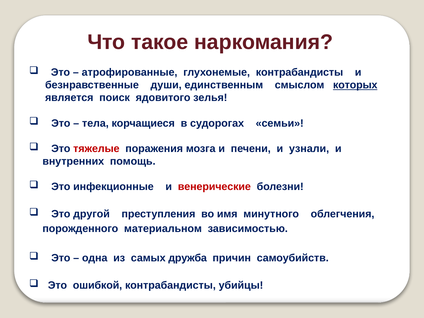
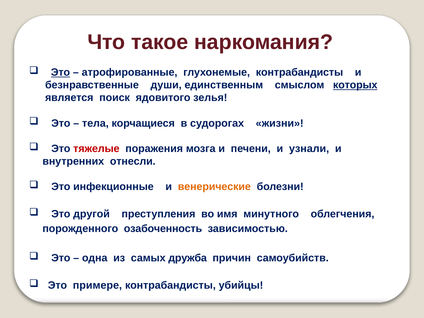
Это underline: none -> present (60, 72)
семьи: семьи -> жизни (280, 123)
помощь: помощь -> отнесли (133, 161)
венерические colour: red -> orange (214, 187)
материальном: материальном -> озабоченность (163, 229)
ошибкой: ошибкой -> примере (97, 285)
